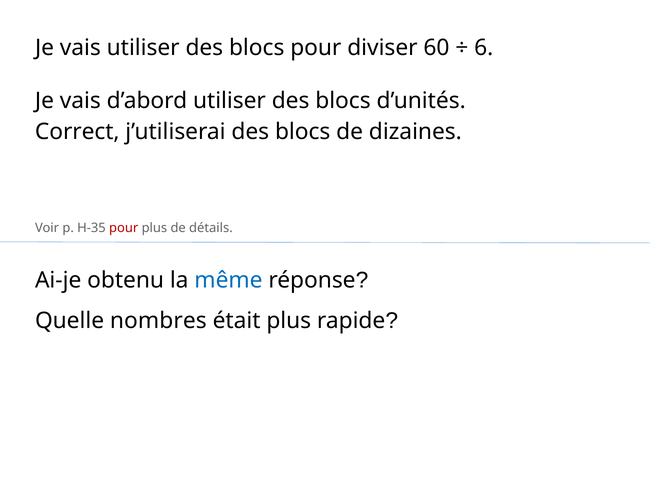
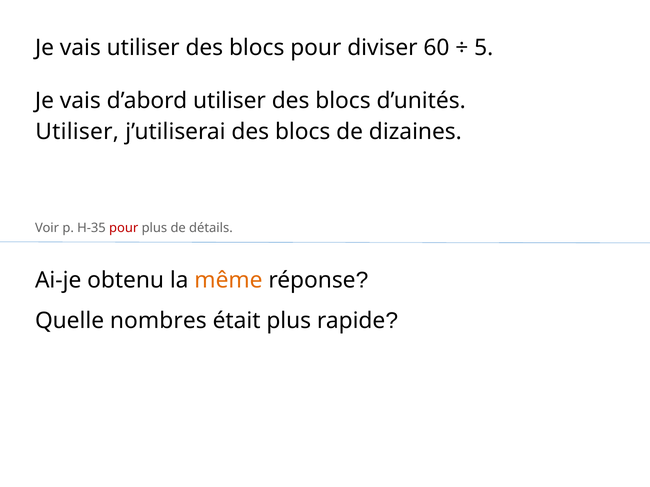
6: 6 -> 5 (484, 48)
Correct: Correct -> Utiliser (77, 132)
même colour: blue -> orange (228, 280)
